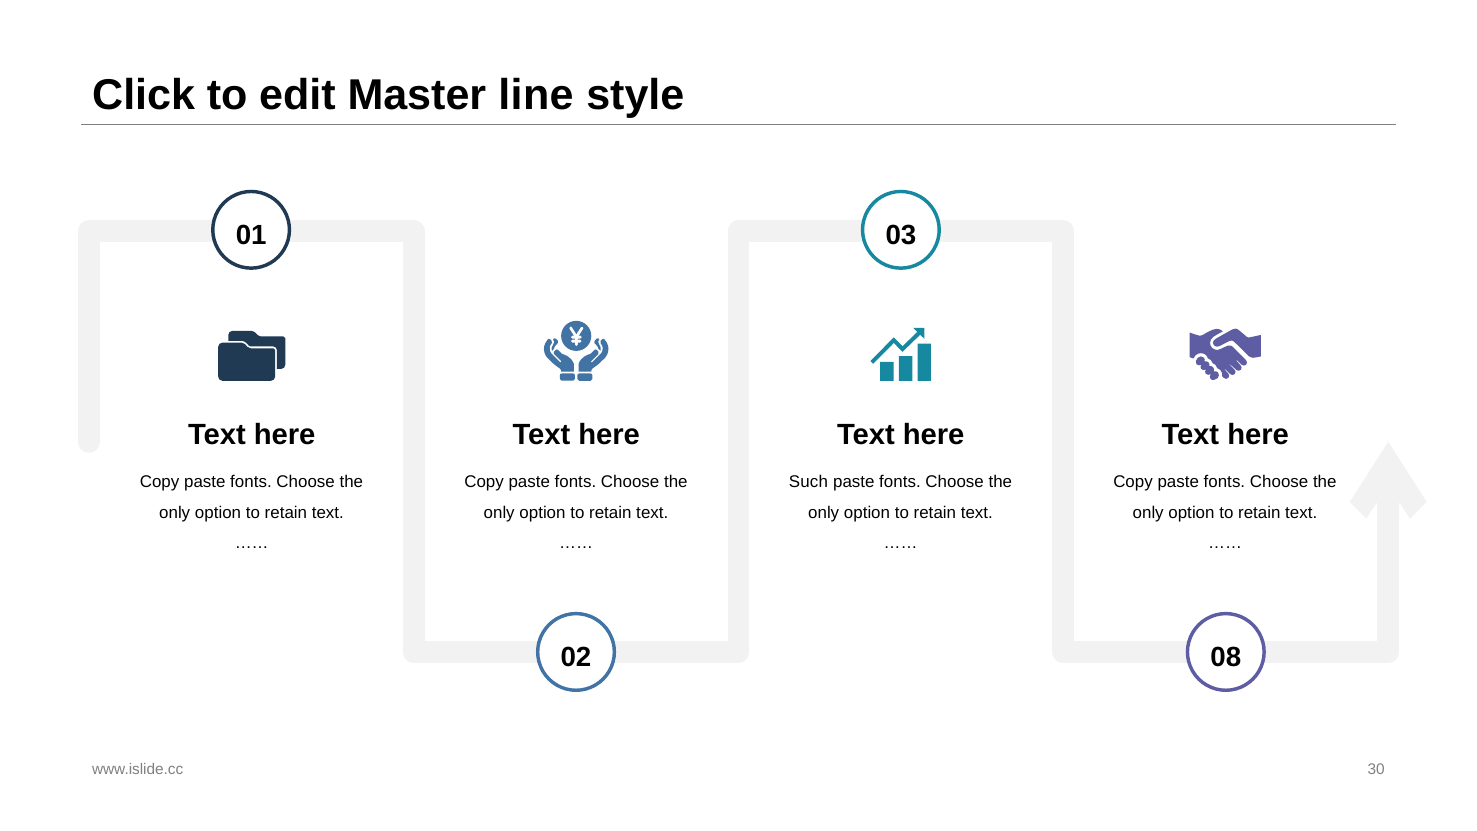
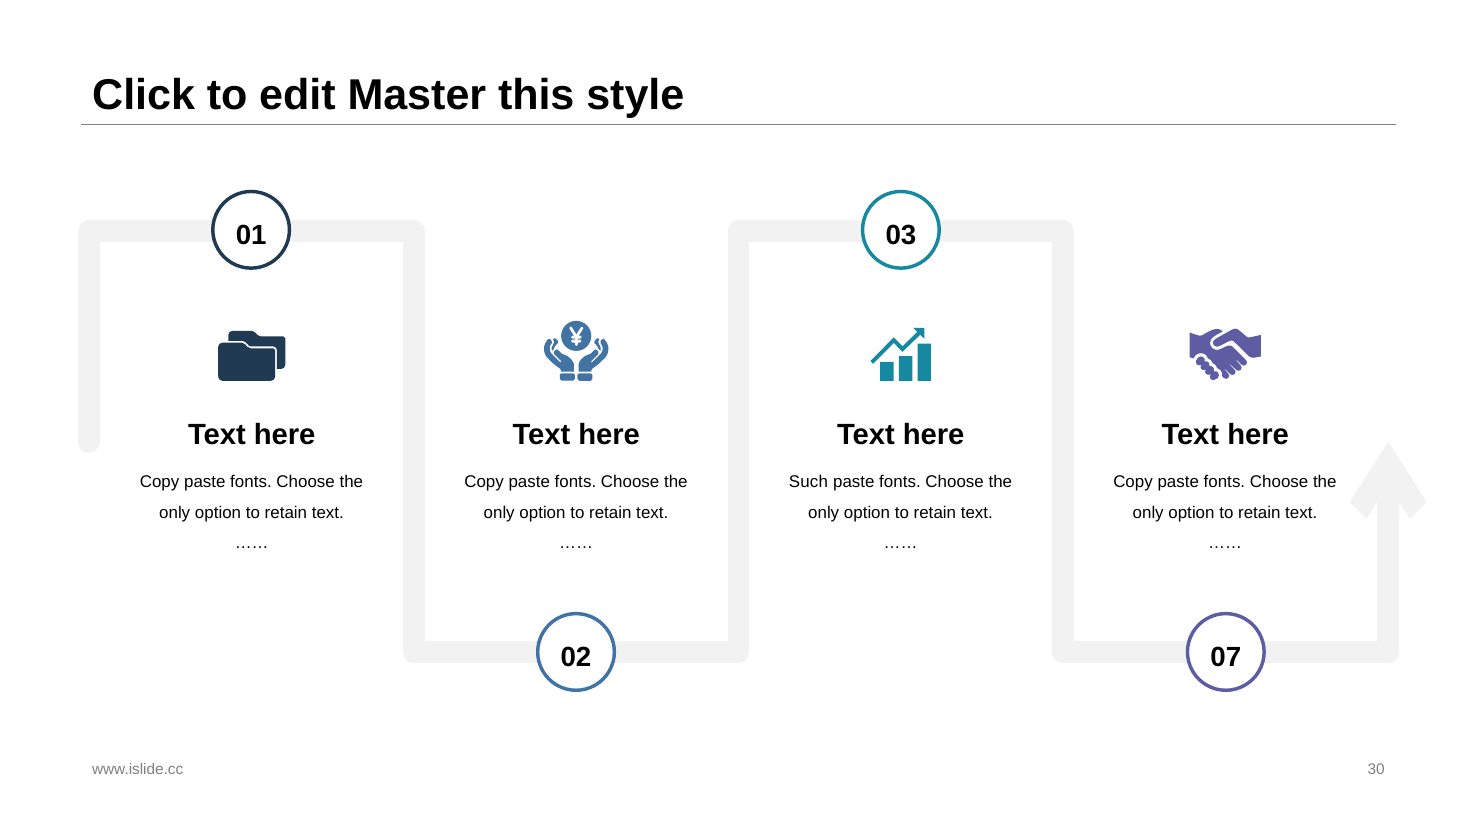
line: line -> this (536, 96)
08: 08 -> 07 (1226, 657)
